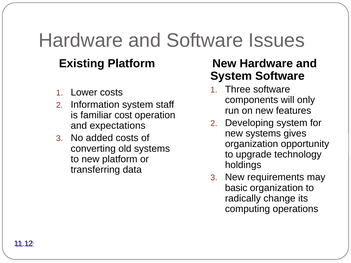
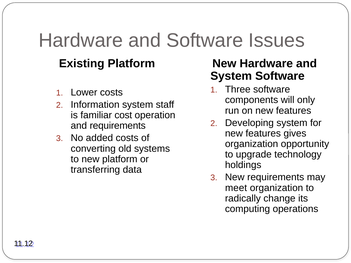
and expectations: expectations -> requirements (118, 126)
systems: systems -> features (263, 134)
basic: basic -> meet (236, 188)
